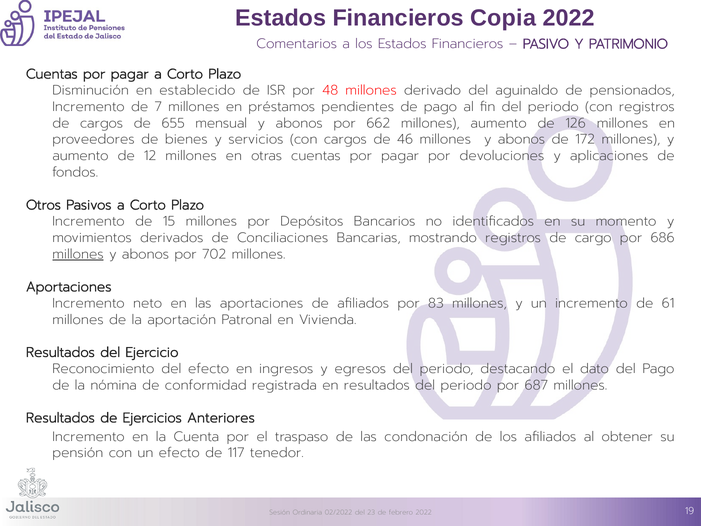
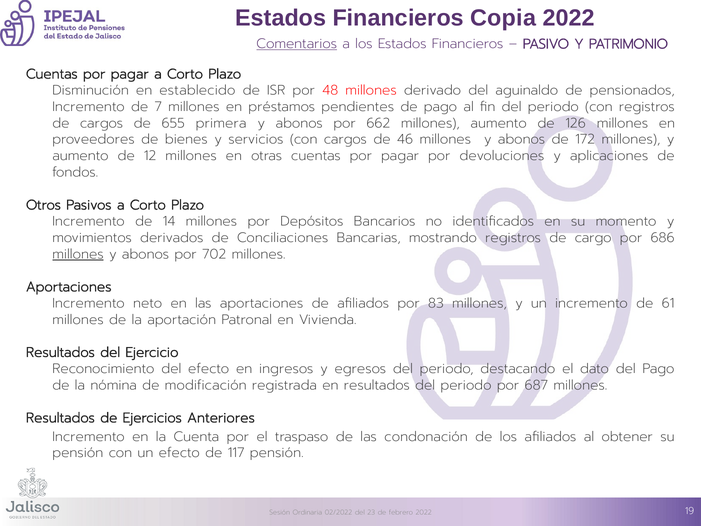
Comentarios underline: none -> present (297, 44)
mensual: mensual -> primera (221, 123)
15: 15 -> 14 (169, 221)
conformidad: conformidad -> modificación (206, 385)
117 tenedor: tenedor -> pensión (277, 453)
